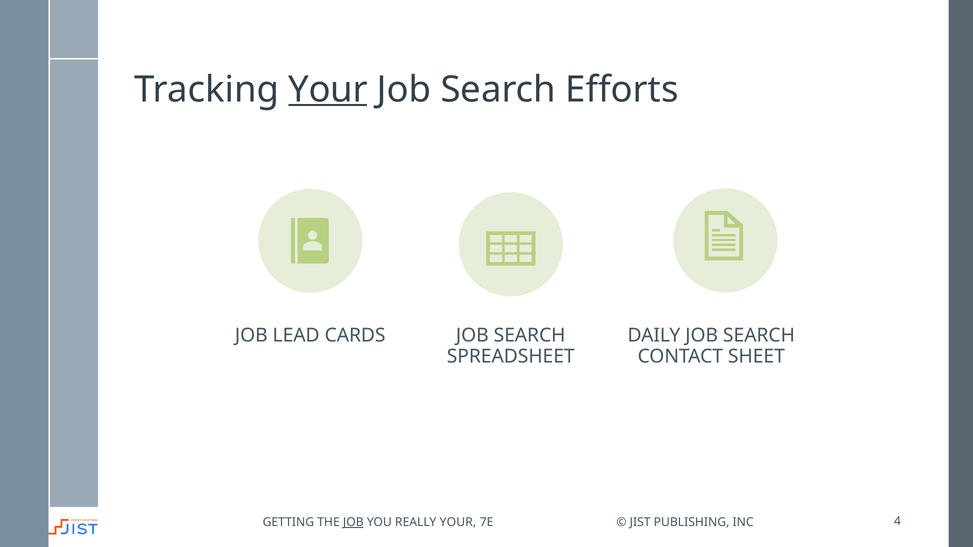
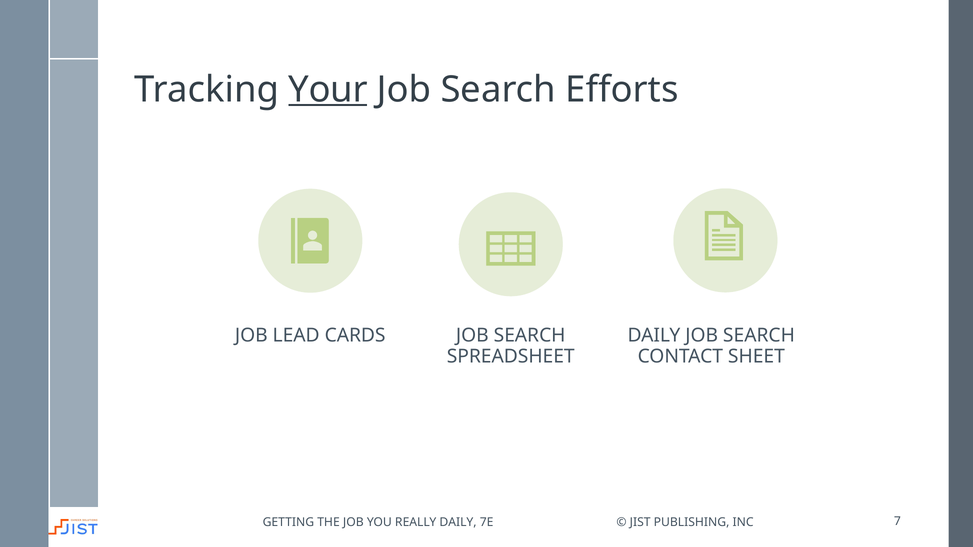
JOB underline: present -> none (353, 523)
REALLY YOUR: YOUR -> DAILY (458, 523)
4: 4 -> 7 (897, 522)
